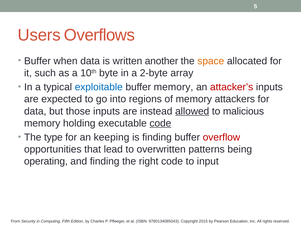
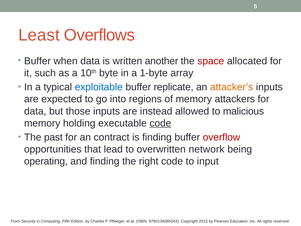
Users: Users -> Least (39, 35)
space colour: orange -> red (211, 61)
2-byte: 2-byte -> 1-byte (154, 73)
buffer memory: memory -> replicate (174, 87)
attacker’s colour: red -> orange (232, 87)
allowed underline: present -> none (192, 111)
type: type -> past (53, 137)
keeping: keeping -> contract (112, 137)
patterns: patterns -> network (207, 149)
